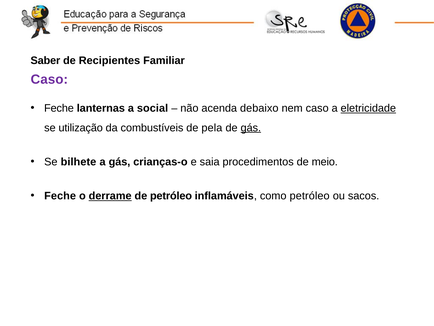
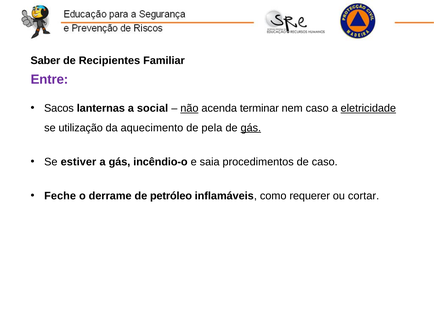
Caso: Caso -> Entre (49, 79)
Feche: Feche -> Sacos (59, 108)
não underline: none -> present (189, 108)
debaixo: debaixo -> terminar (259, 108)
combustíveis: combustíveis -> aquecimento (152, 128)
bilhete: bilhete -> estiver (78, 162)
crianças-o: crianças-o -> incêndio-o (160, 162)
de meio: meio -> caso (325, 162)
derrame underline: present -> none (110, 196)
como petróleo: petróleo -> requerer (310, 196)
sacos: sacos -> cortar (364, 196)
